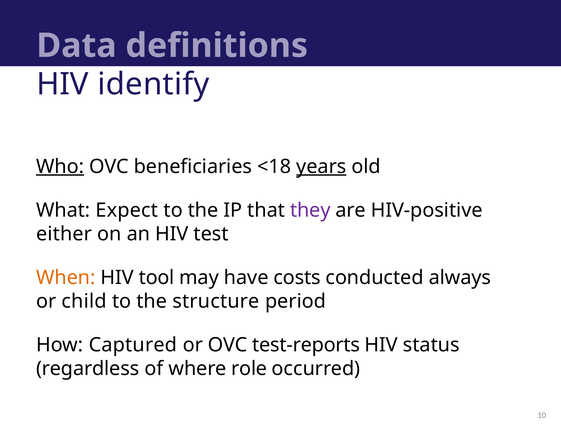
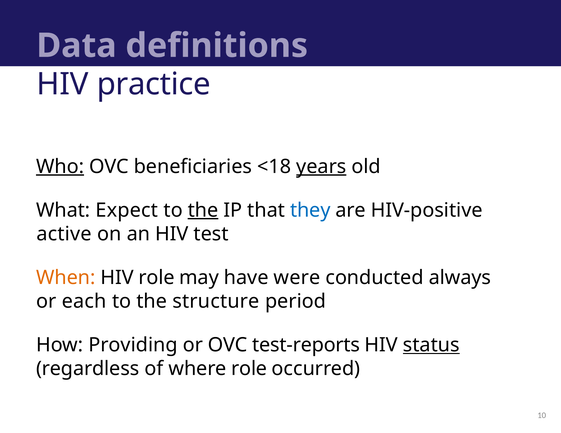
identify: identify -> practice (154, 84)
the underline: none -> present (203, 210)
they colour: purple -> blue (310, 210)
either: either -> active (64, 234)
HIV tool: tool -> role (157, 278)
costs: costs -> were (297, 278)
child: child -> each (84, 302)
Captured: Captured -> Providing (133, 345)
status underline: none -> present (431, 345)
